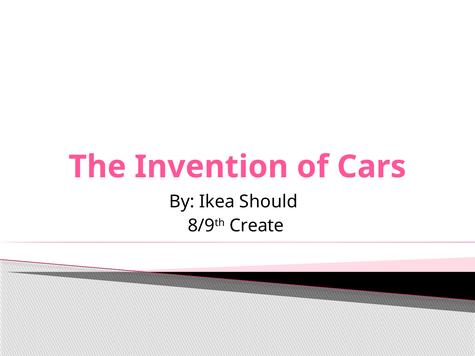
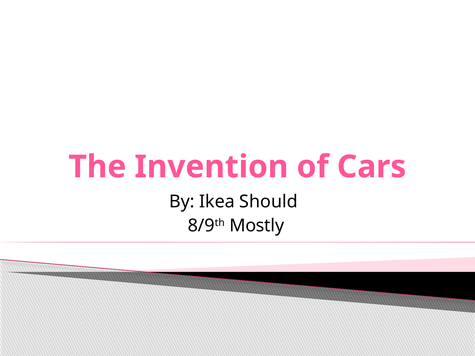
Create: Create -> Mostly (257, 226)
